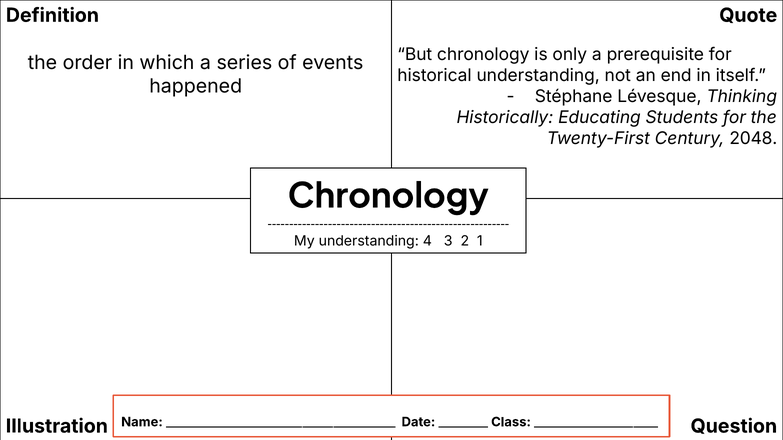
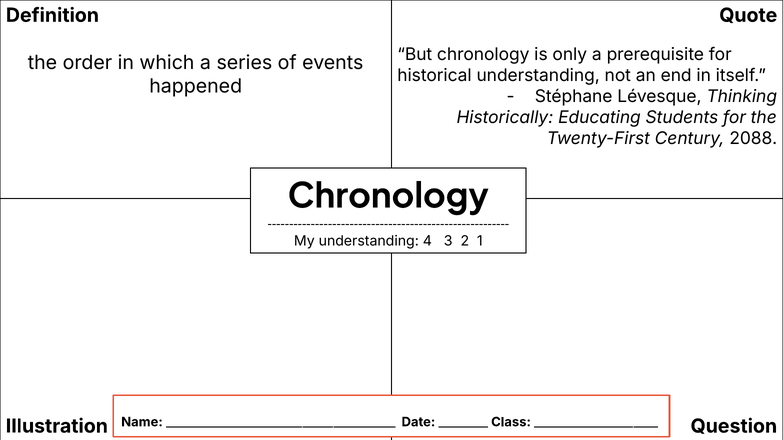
2048: 2048 -> 2088 (753, 139)
